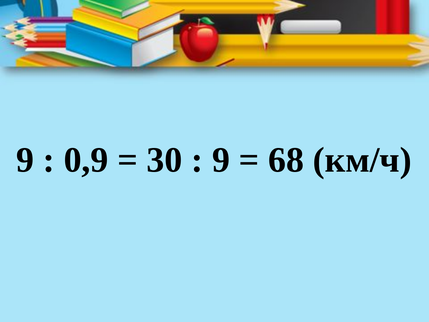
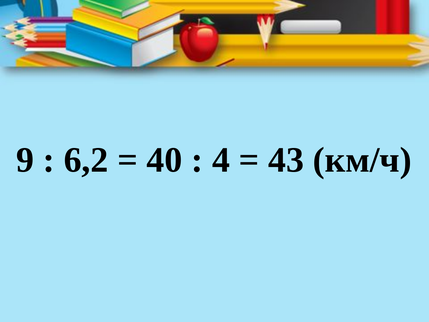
0,9: 0,9 -> 6,2 (86, 160)
30: 30 -> 40 (165, 160)
9: 9 -> 4 (221, 160)
68: 68 -> 43 (286, 160)
